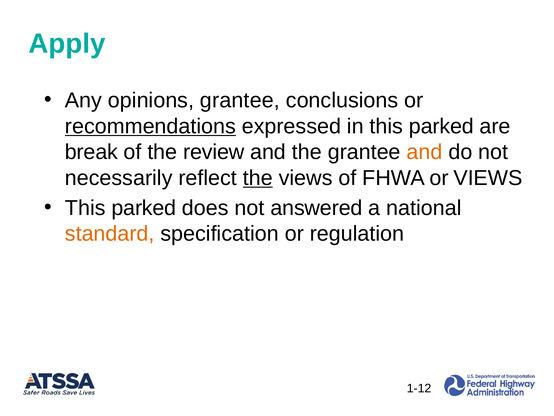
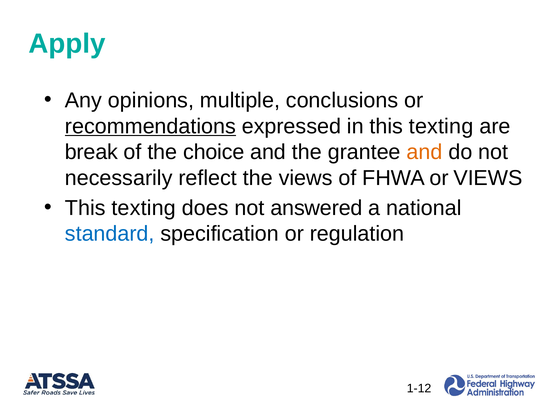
opinions grantee: grantee -> multiple (240, 100)
in this parked: parked -> texting (441, 126)
review: review -> choice (214, 152)
the underline: present -> none (258, 178)
parked: parked -> texting (144, 208)
standard colour: orange -> blue (110, 234)
